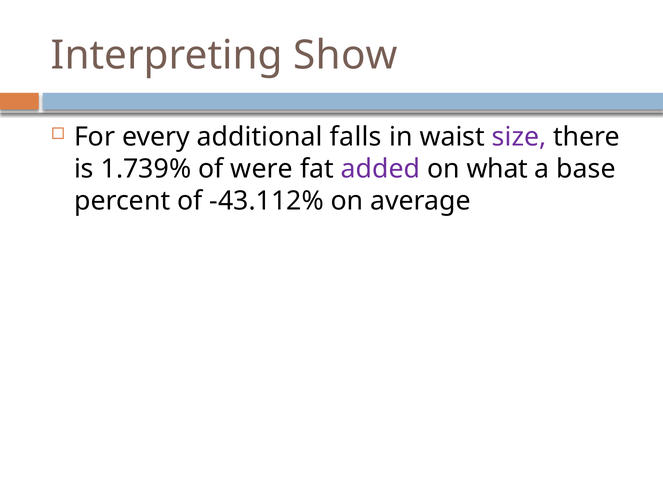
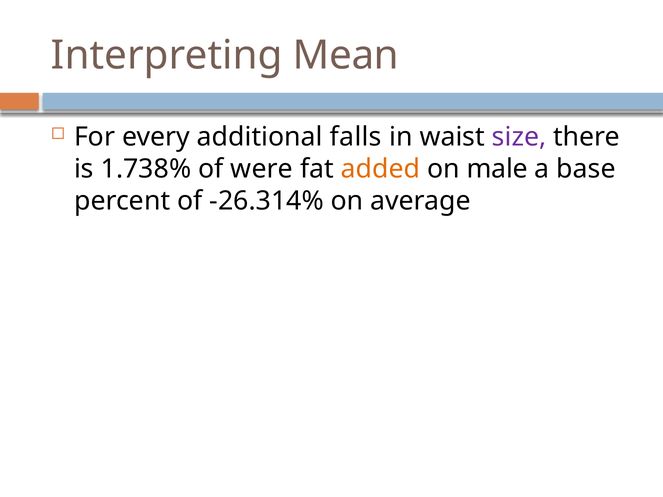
Show: Show -> Mean (346, 55)
1.739%: 1.739% -> 1.738% (146, 169)
added colour: purple -> orange (381, 169)
what: what -> male (497, 169)
-43.112%: -43.112% -> -26.314% (267, 201)
